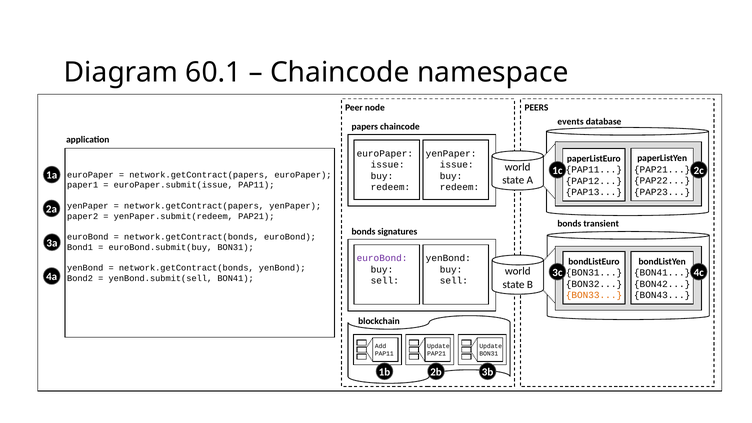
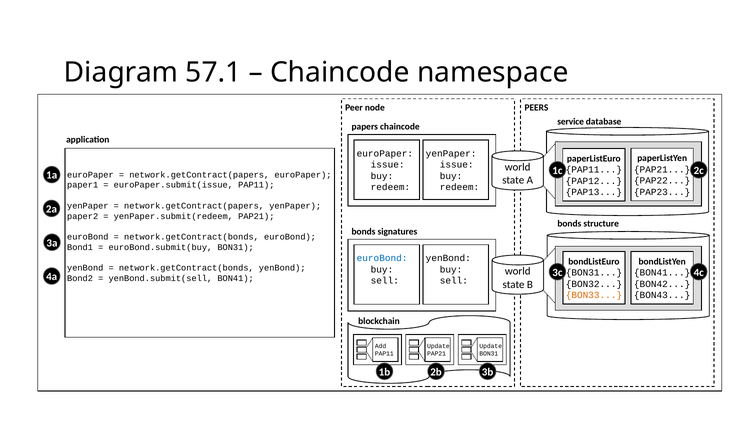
60.1: 60.1 -> 57.1 (213, 73)
events: events -> service (571, 121)
transient: transient -> structure (601, 224)
euroBond colour: purple -> blue (382, 258)
